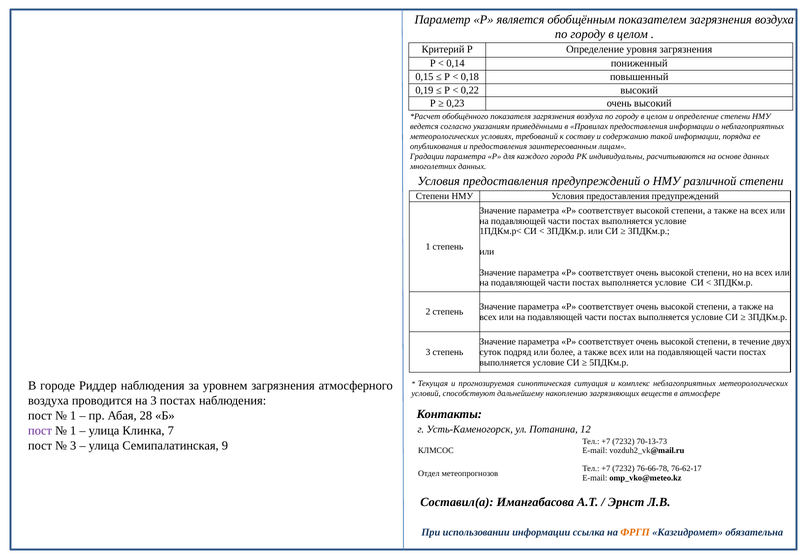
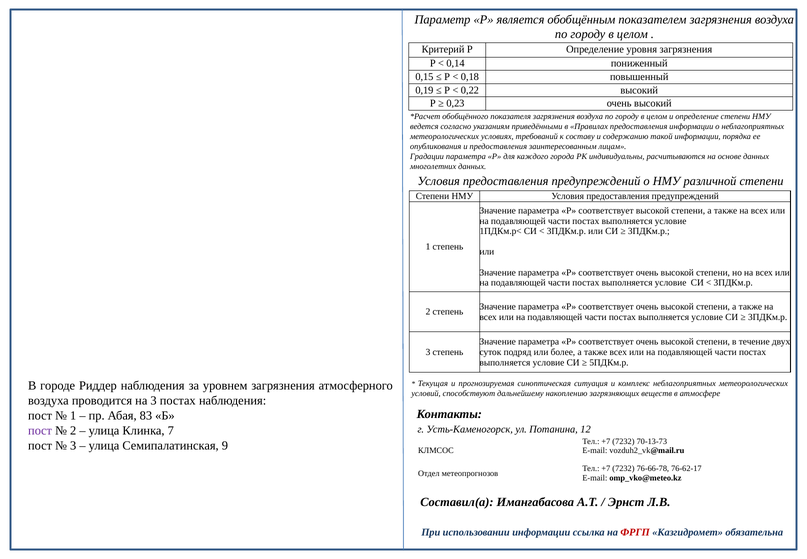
28: 28 -> 83 (146, 415)
1: 1 -> 2 (73, 430)
ФРГП colour: orange -> red (635, 532)
